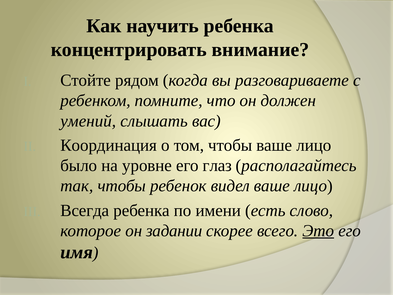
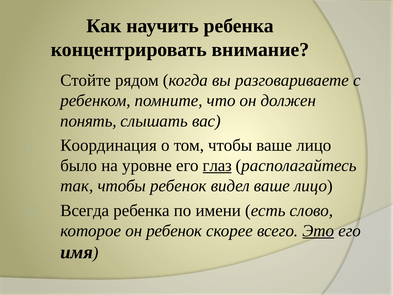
умений: умений -> понять (88, 121)
глаз underline: none -> present (217, 165)
он задании: задании -> ребенок (174, 231)
